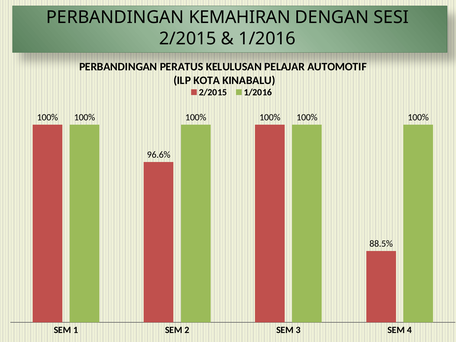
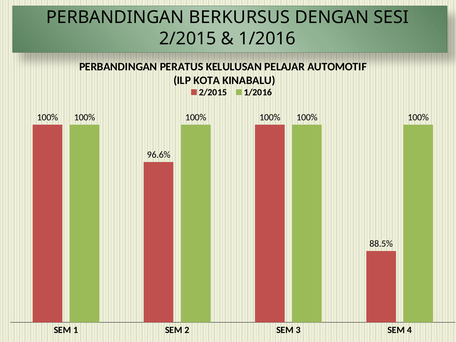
KEMAHIRAN: KEMAHIRAN -> BERKURSUS (239, 17)
